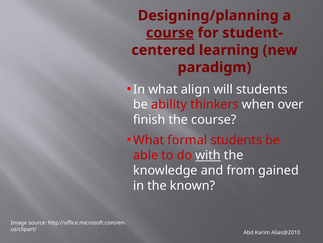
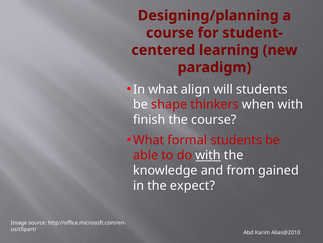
course underline: present -> none (170, 33)
ability: ability -> shape (169, 104)
when over: over -> with (290, 104)
known: known -> expect (192, 185)
